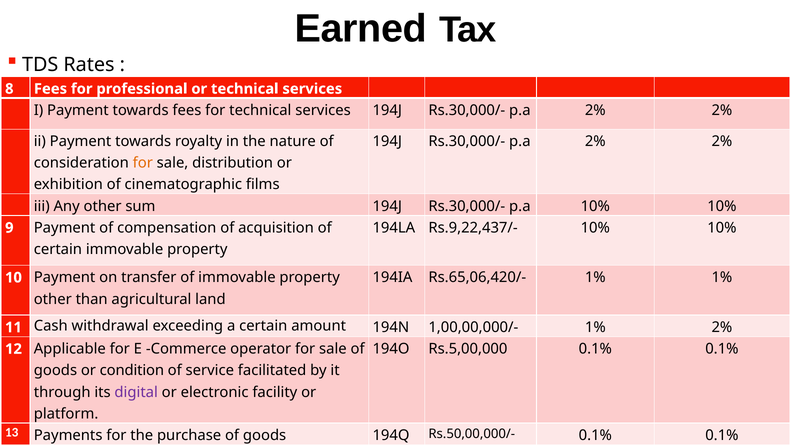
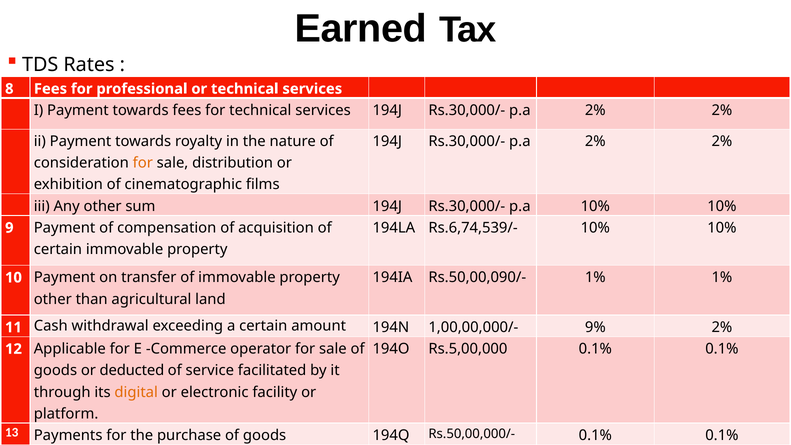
Rs.9,22,437/-: Rs.9,22,437/- -> Rs.6,74,539/- (473, 228)
Rs.65,06,420/-: Rs.65,06,420/- -> Rs.50,00,090/- (477, 278)
1,00,00,000/- 1%: 1% -> 9% (595, 327)
condition: condition -> deducted (132, 371)
digital colour: purple -> orange (136, 392)
